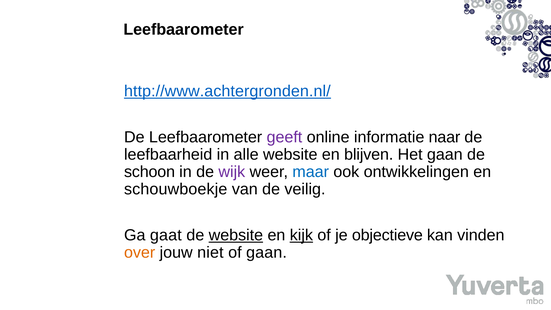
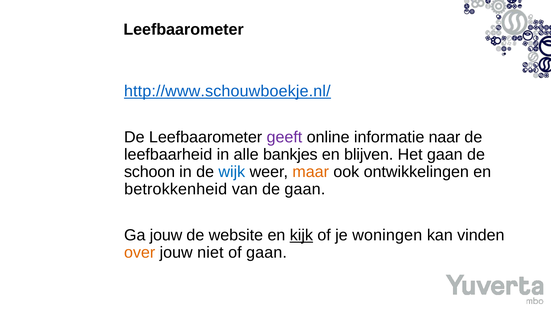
http://www.achtergronden.nl/: http://www.achtergronden.nl/ -> http://www.schouwboekje.nl/ (227, 91)
alle website: website -> bankjes (290, 155)
wijk colour: purple -> blue (232, 172)
maar colour: blue -> orange (311, 172)
schouwboekje: schouwboekje -> betrokkenheid (176, 189)
de veilig: veilig -> gaan (305, 189)
Ga gaat: gaat -> jouw (166, 235)
website underline: present -> none (236, 235)
objectieve: objectieve -> woningen (387, 235)
